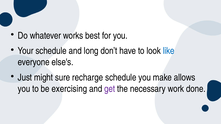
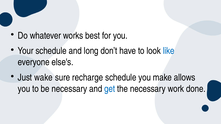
might: might -> wake (43, 78)
be exercising: exercising -> necessary (69, 89)
get colour: purple -> blue (110, 89)
